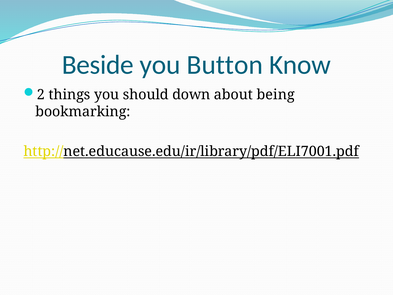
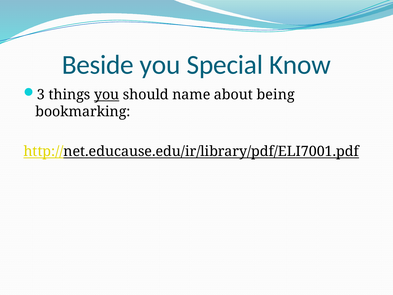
Button: Button -> Special (225, 65)
2: 2 -> 3 (41, 95)
you underline: none -> present (107, 95)
down: down -> name (191, 95)
